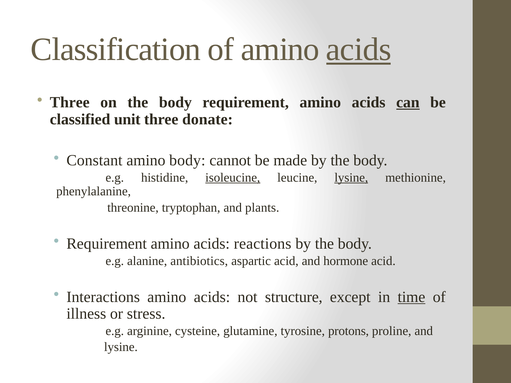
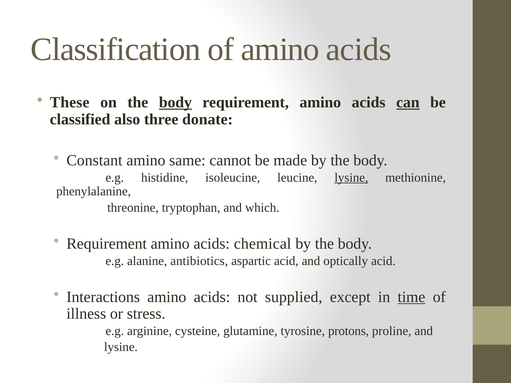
acids underline: present -> none (359, 50)
Three: Three -> These (70, 102)
body underline: none -> present (175, 102)
unit: unit -> also (127, 119)
amino body: body -> same (187, 160)
isoleucine underline: present -> none (233, 178)
plants: plants -> which (262, 208)
reactions: reactions -> chemical (263, 244)
hormone: hormone -> optically (346, 261)
structure: structure -> supplied (294, 297)
